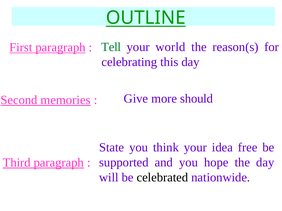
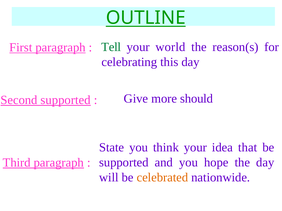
Second memories: memories -> supported (66, 100)
free: free -> that (248, 148)
celebrated colour: black -> orange (162, 178)
